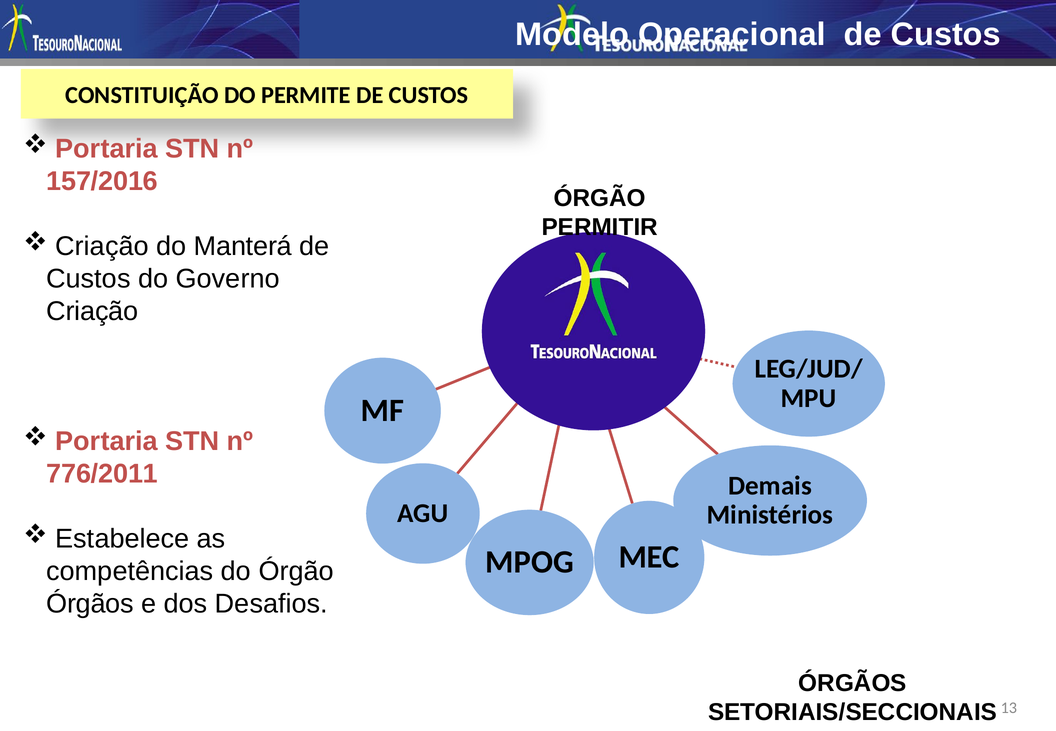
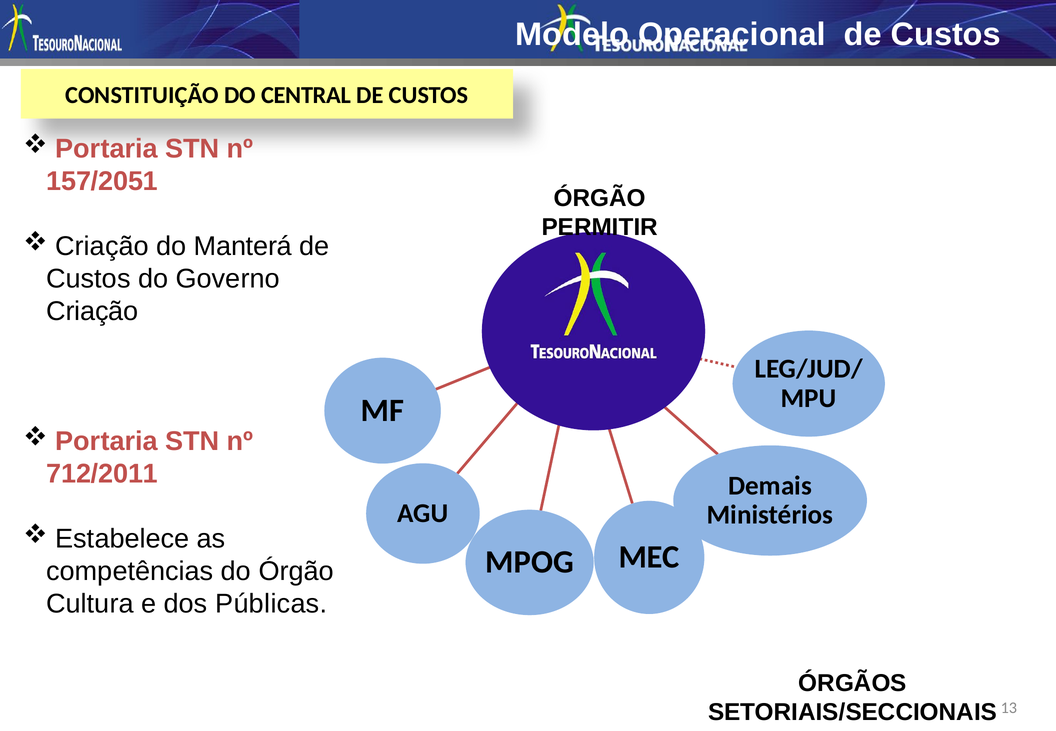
PERMITE: PERMITE -> CENTRAL (306, 95)
157/2016: 157/2016 -> 157/2051 (102, 181)
776/2011: 776/2011 -> 712/2011 (102, 474)
Órgãos: Órgãos -> Cultura (90, 604)
Desafios: Desafios -> Públicas (271, 604)
